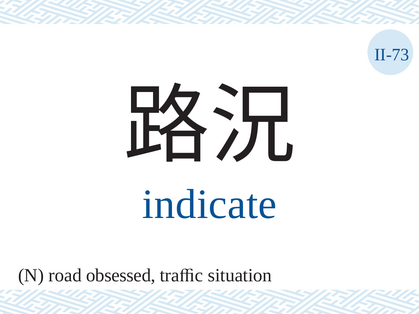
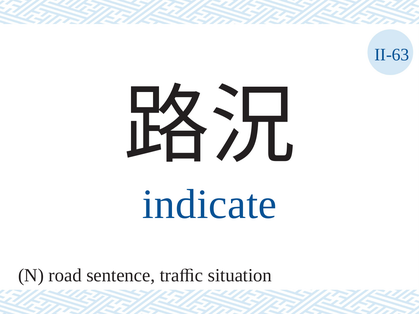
II-73: II-73 -> II-63 (392, 55)
obsessed: obsessed -> sentence (121, 276)
